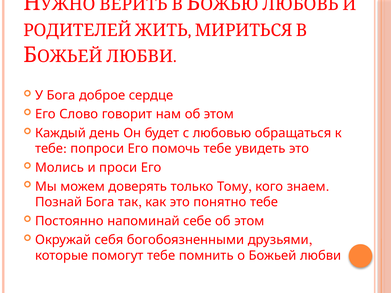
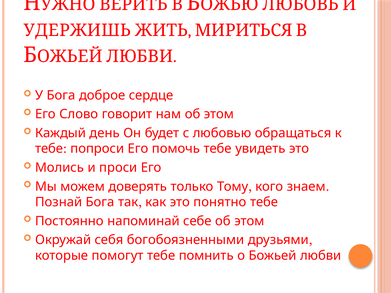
РОДИТЕЛЕЙ: РОДИТЕЛЕЙ -> УДЕРЖИШЬ (77, 30)
